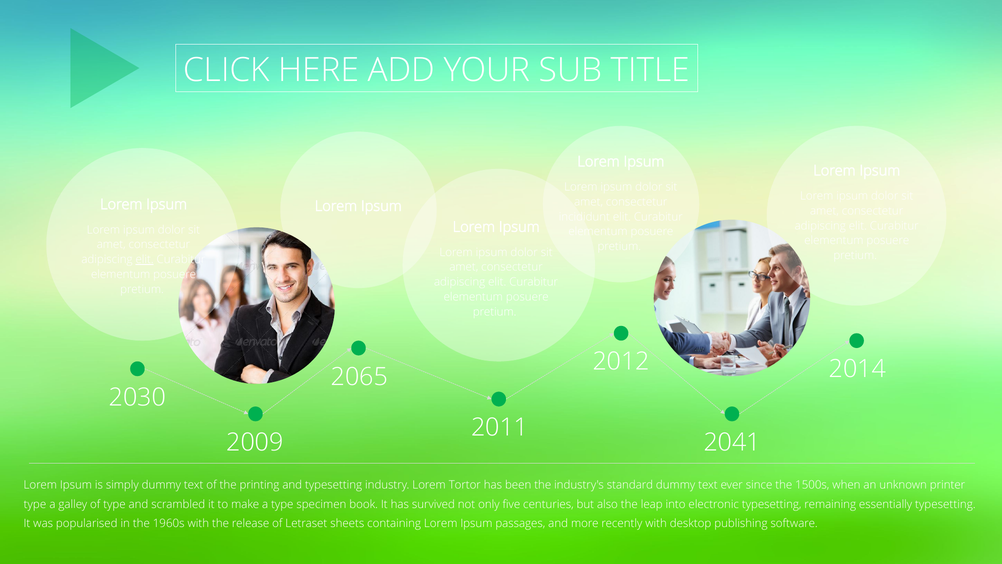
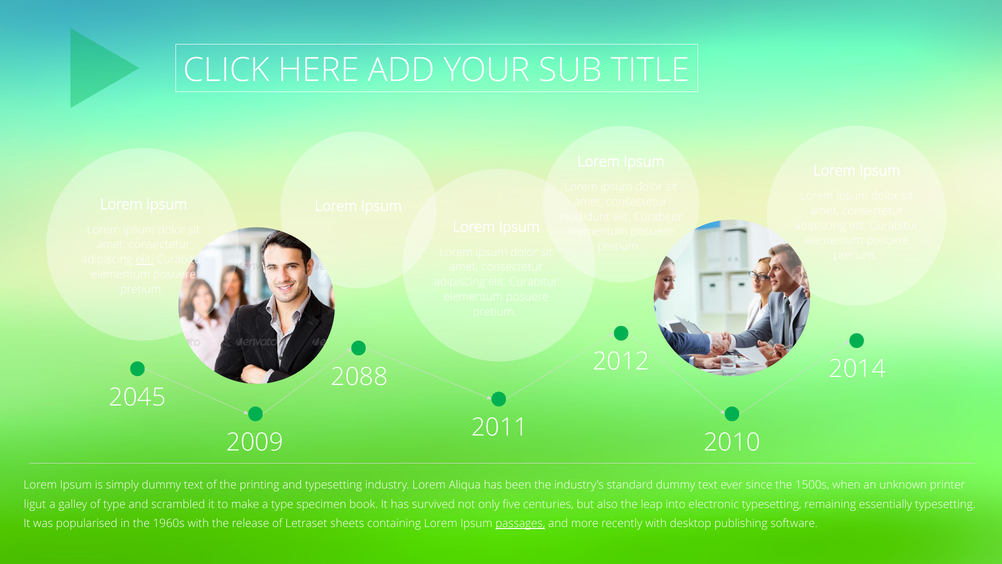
2065: 2065 -> 2088 (359, 377)
2030: 2030 -> 2045 (137, 397)
2041: 2041 -> 2010 (732, 442)
Tortor: Tortor -> Aliqua (465, 485)
type: type -> ligut (35, 504)
passages underline: none -> present (520, 523)
